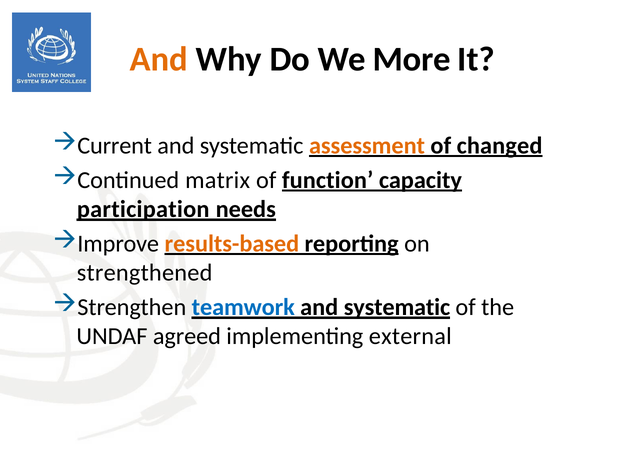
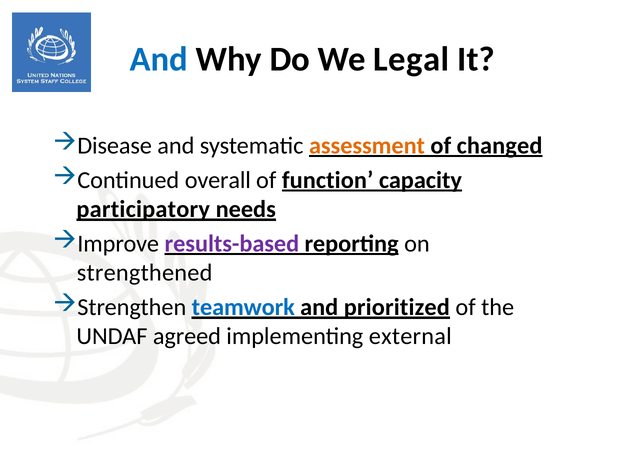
And colour: orange -> blue (159, 59)
More: More -> Legal (411, 59)
Current: Current -> Disease (115, 145)
matrix: matrix -> overall (218, 180)
participation: participation -> participatory (143, 209)
results-based colour: orange -> purple (232, 243)
systematic: systematic -> prioritized (397, 307)
